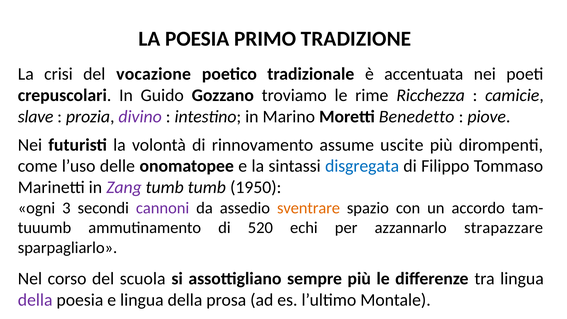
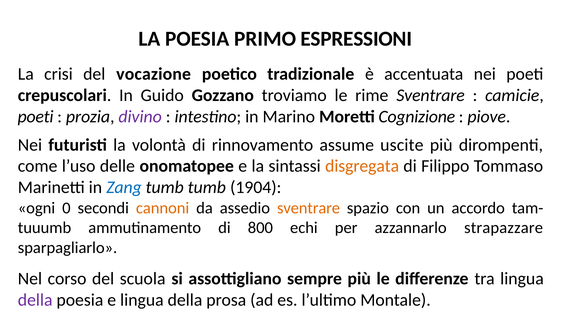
TRADIZIONE: TRADIZIONE -> ESPRESSIONI (356, 39)
rime Ricchezza: Ricchezza -> Sventrare (431, 95)
slave: slave -> poeti (36, 117)
Benedetto: Benedetto -> Cognizione (417, 117)
disgregata colour: blue -> orange (362, 166)
Zang colour: purple -> blue (124, 187)
1950: 1950 -> 1904 (256, 187)
3: 3 -> 0 (66, 208)
cannoni colour: purple -> orange (163, 208)
520: 520 -> 800 (260, 228)
